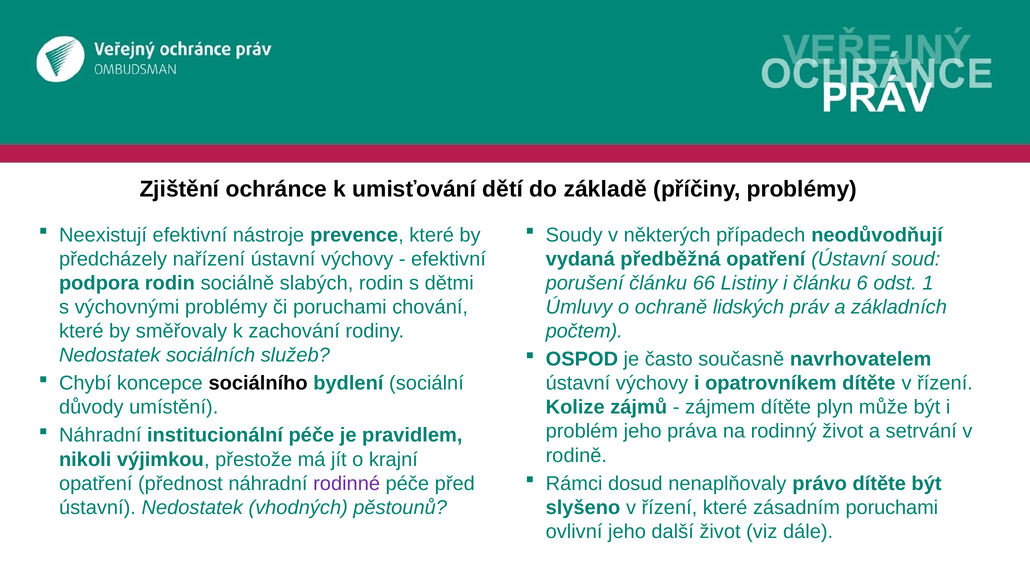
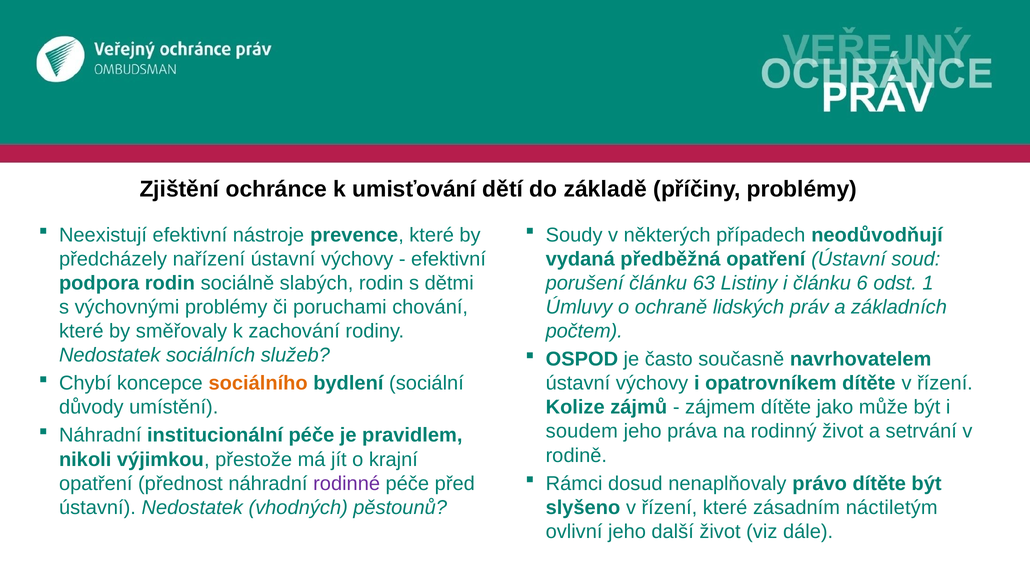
66: 66 -> 63 (704, 283)
sociálního colour: black -> orange (258, 384)
plyn: plyn -> jako (835, 408)
problém: problém -> soudem (582, 432)
zásadním poruchami: poruchami -> náctiletým (892, 508)
